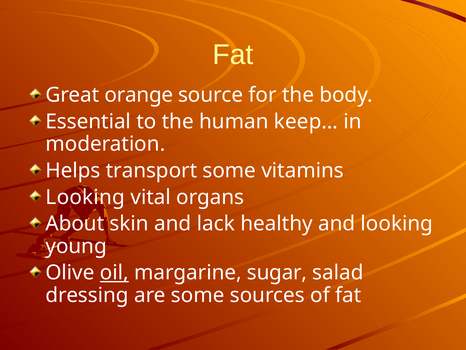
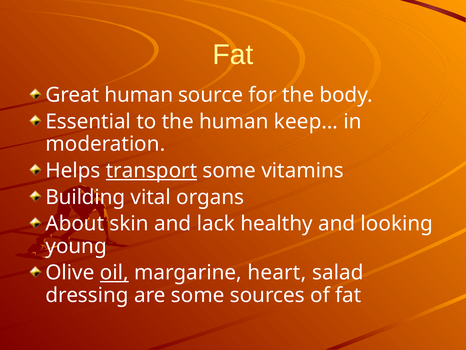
Great orange: orange -> human (139, 95)
transport underline: none -> present (151, 170)
Looking: Looking -> Building (85, 197)
sugar: sugar -> heart (277, 272)
